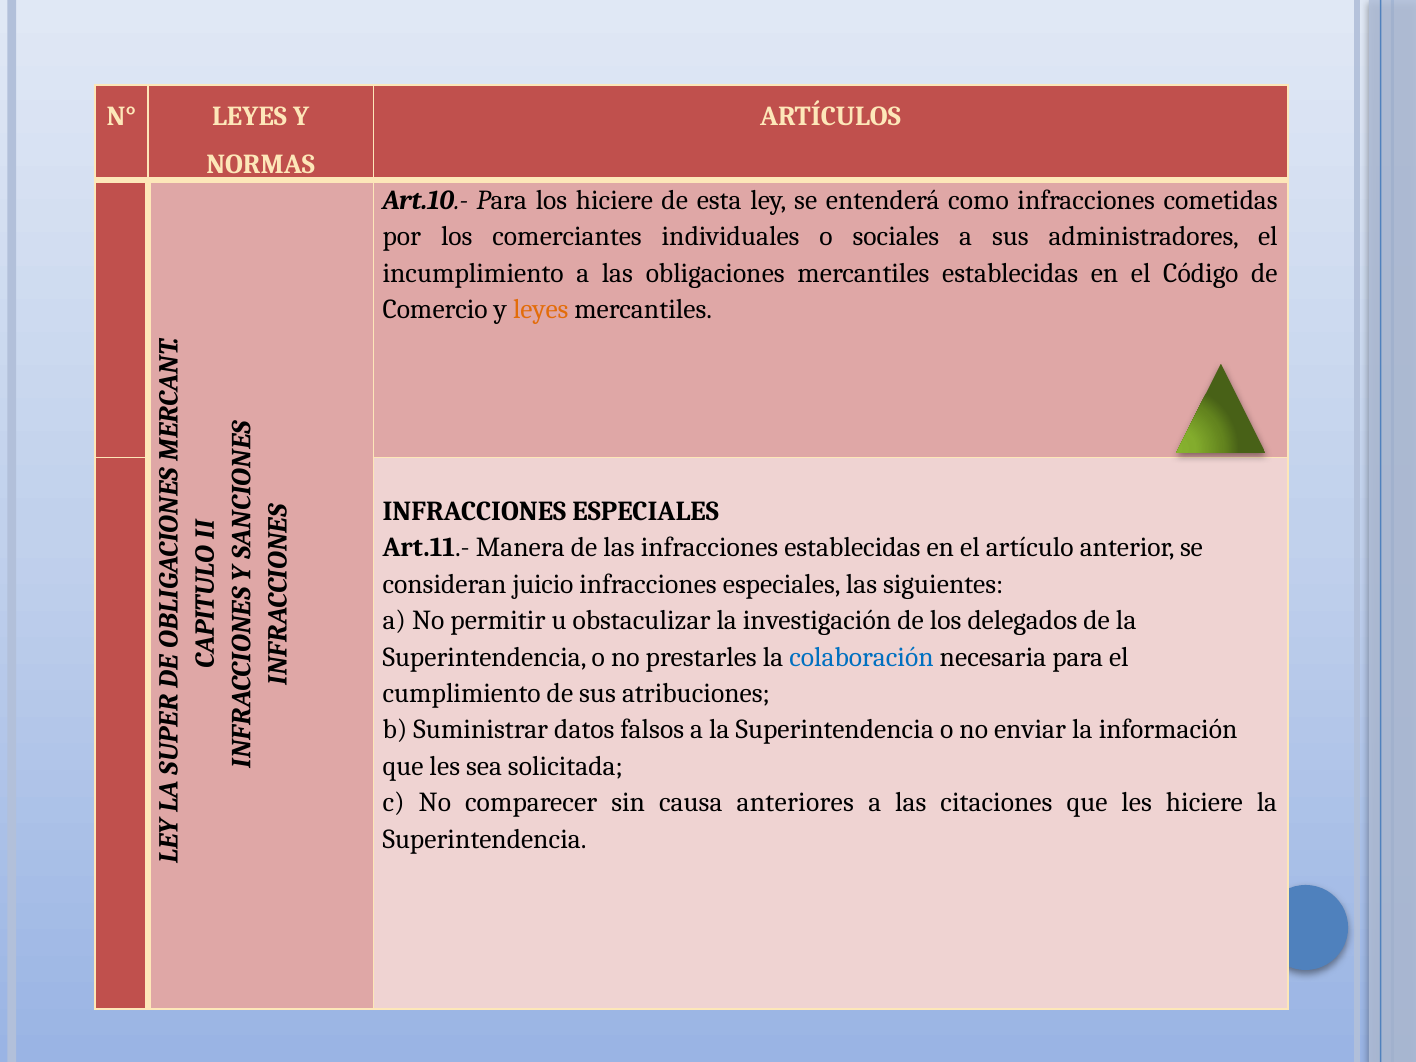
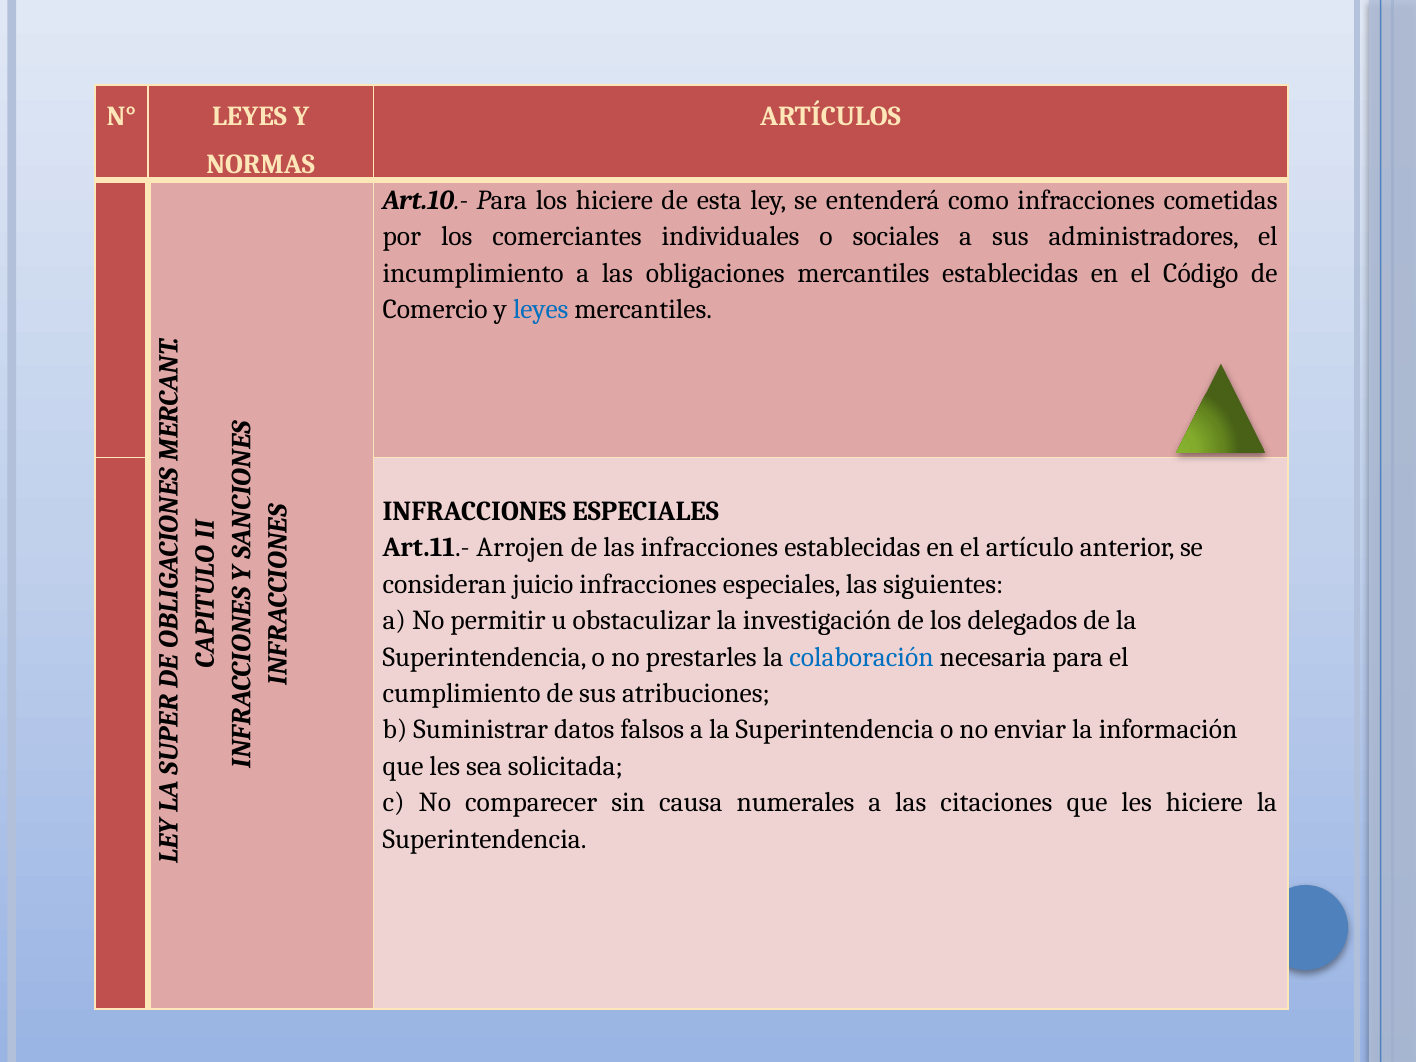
leyes colour: orange -> blue (541, 310)
Manera: Manera -> Arrojen (520, 548)
anteriores: anteriores -> numerales (796, 803)
